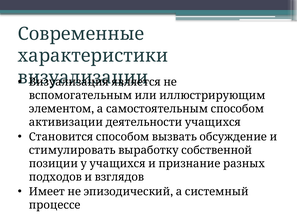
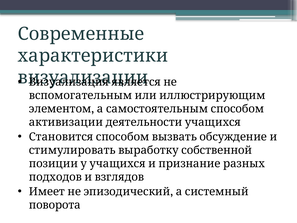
процессе: процессе -> поворота (55, 205)
